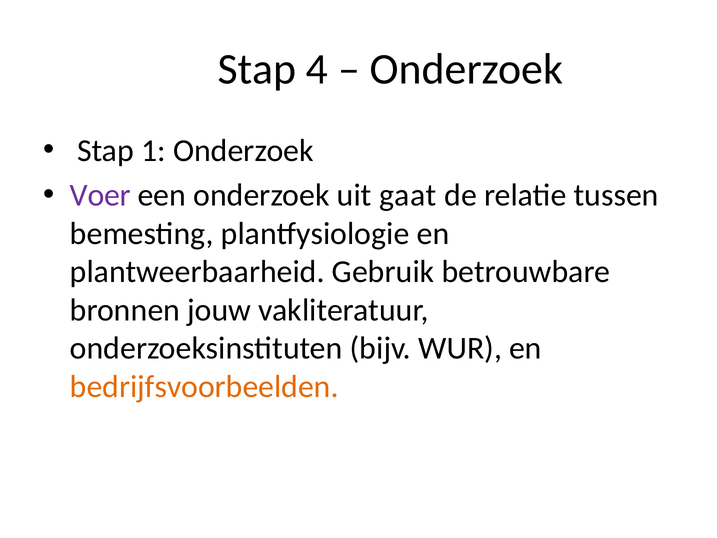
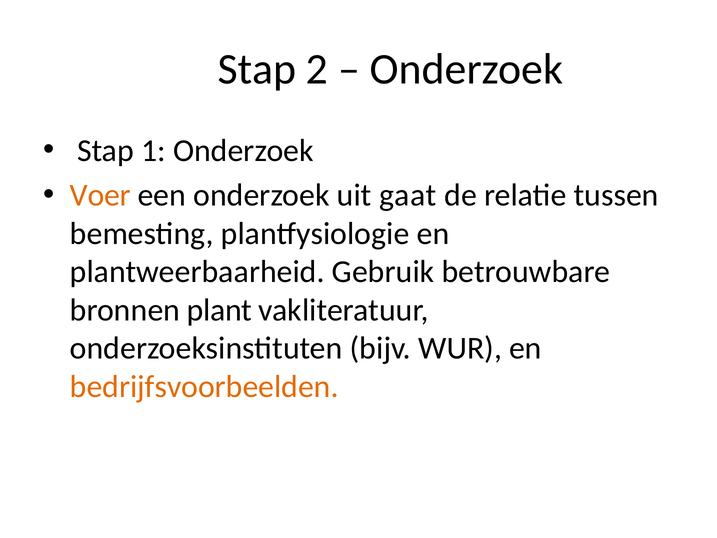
4: 4 -> 2 (317, 69)
Voer colour: purple -> orange (100, 195)
jouw: jouw -> plant (219, 310)
